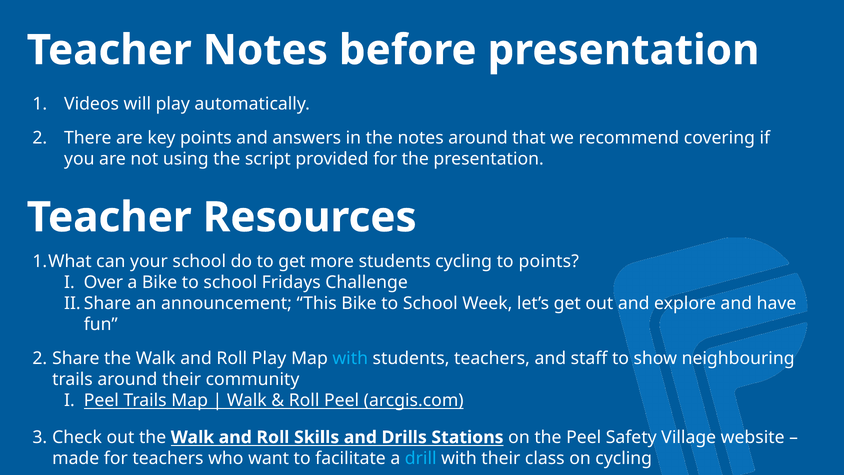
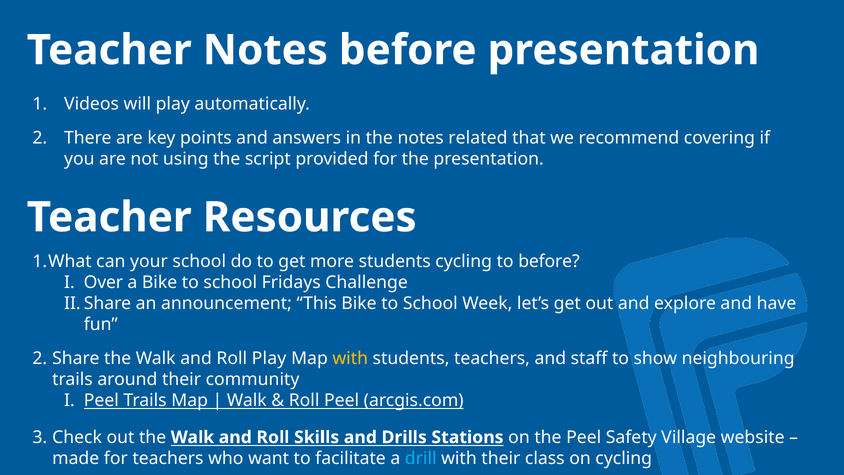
notes around: around -> related (478, 138)
to points: points -> before (549, 261)
with colour: light blue -> yellow (350, 358)
